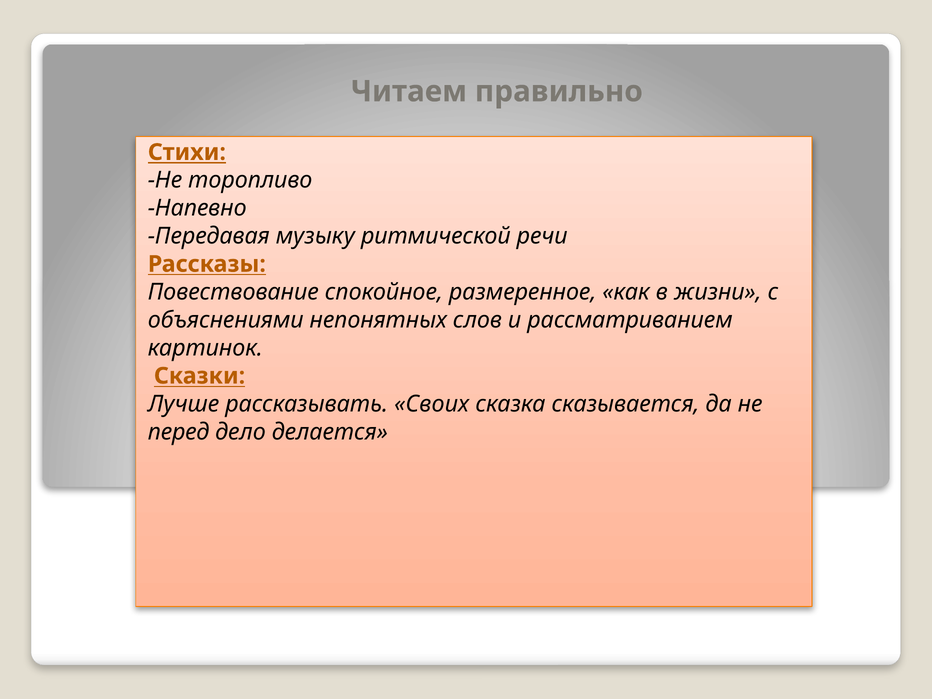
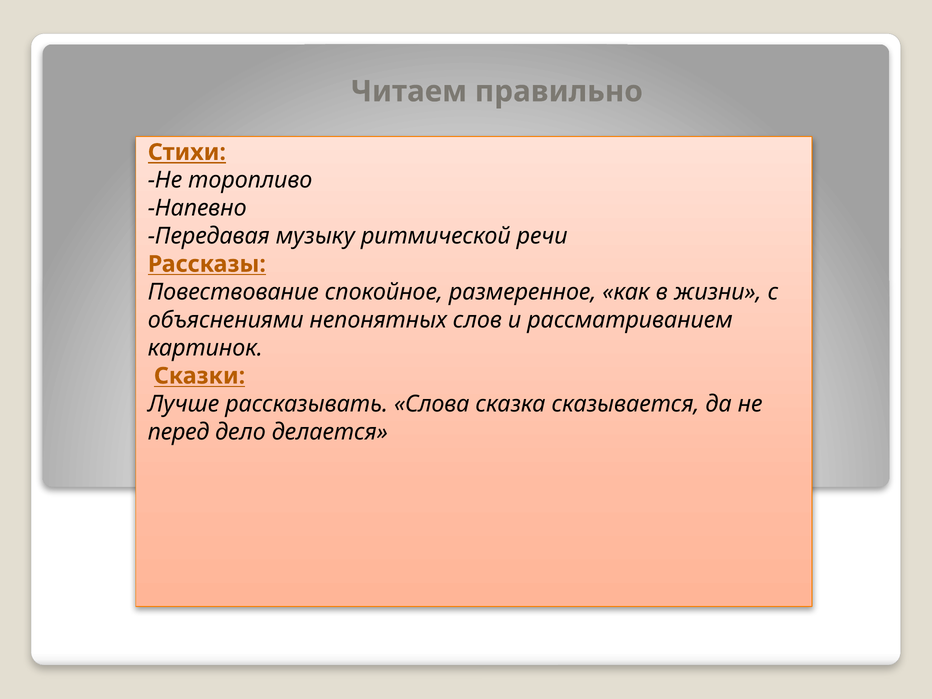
Своих: Своих -> Слова (432, 404)
